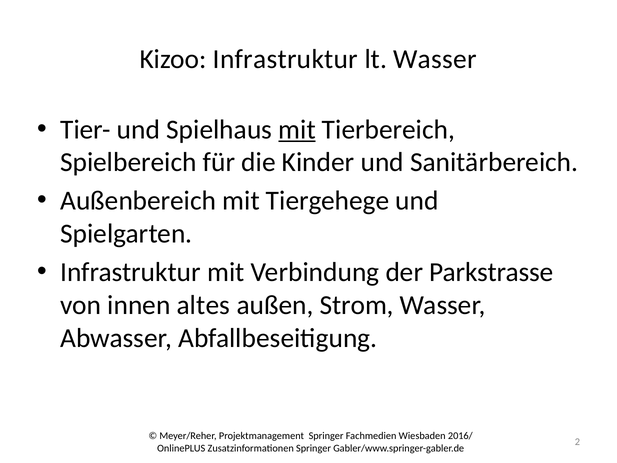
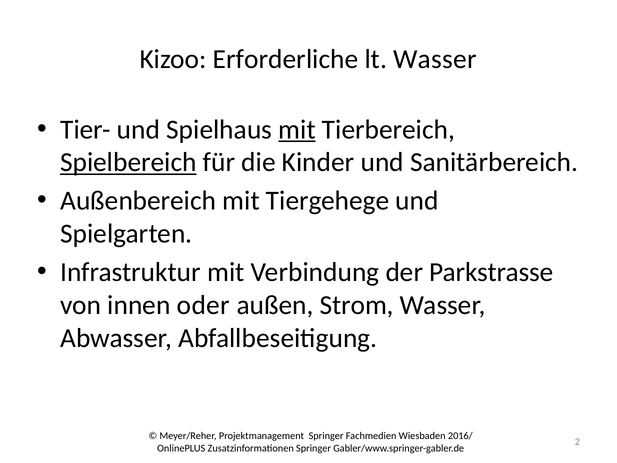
Kizoo Infrastruktur: Infrastruktur -> Erforderliche (286, 59)
Spielbereich underline: none -> present (128, 162)
altes: altes -> oder (203, 305)
